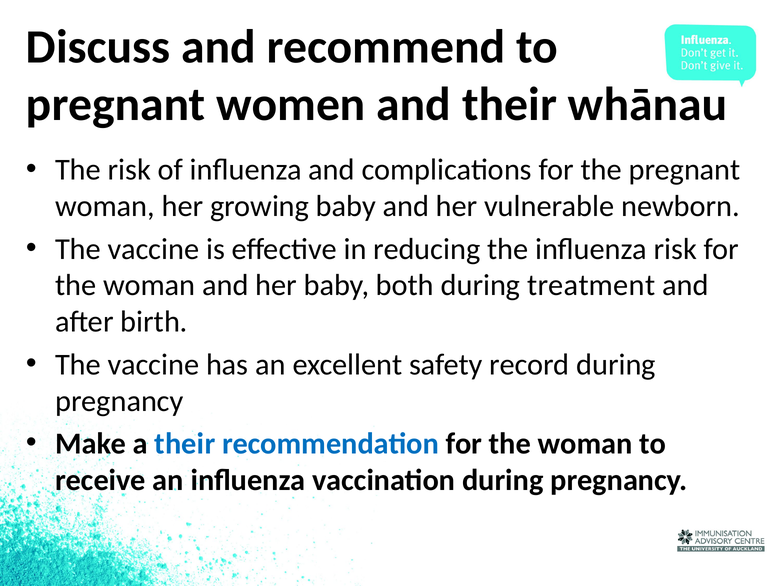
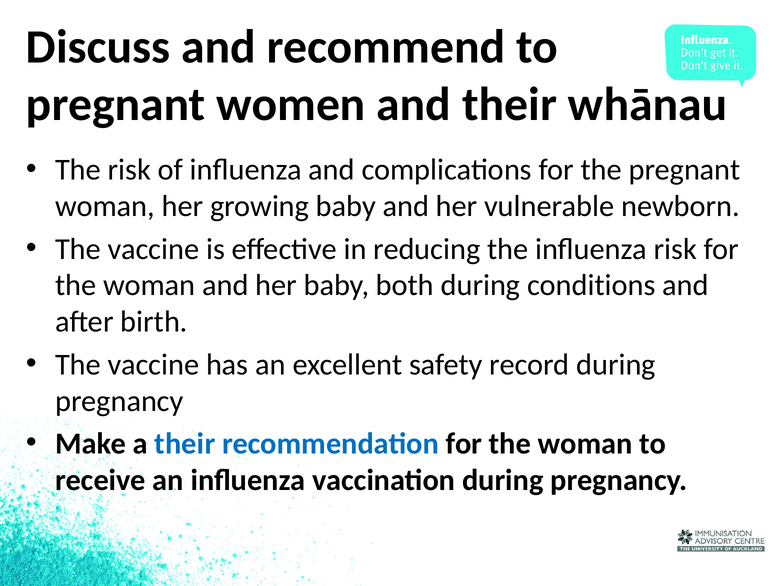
treatment: treatment -> conditions (591, 285)
